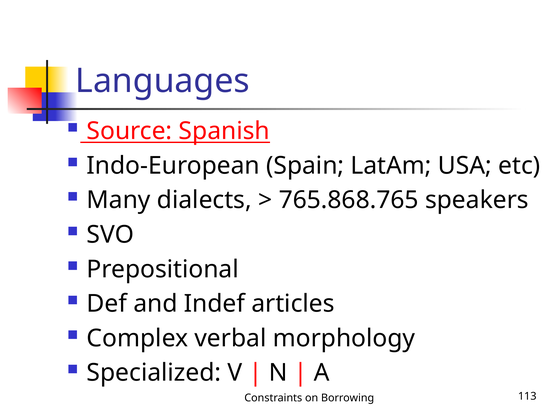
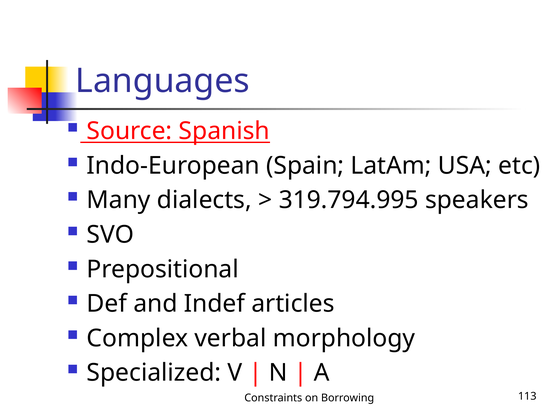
765.868.765: 765.868.765 -> 319.794.995 (349, 200)
